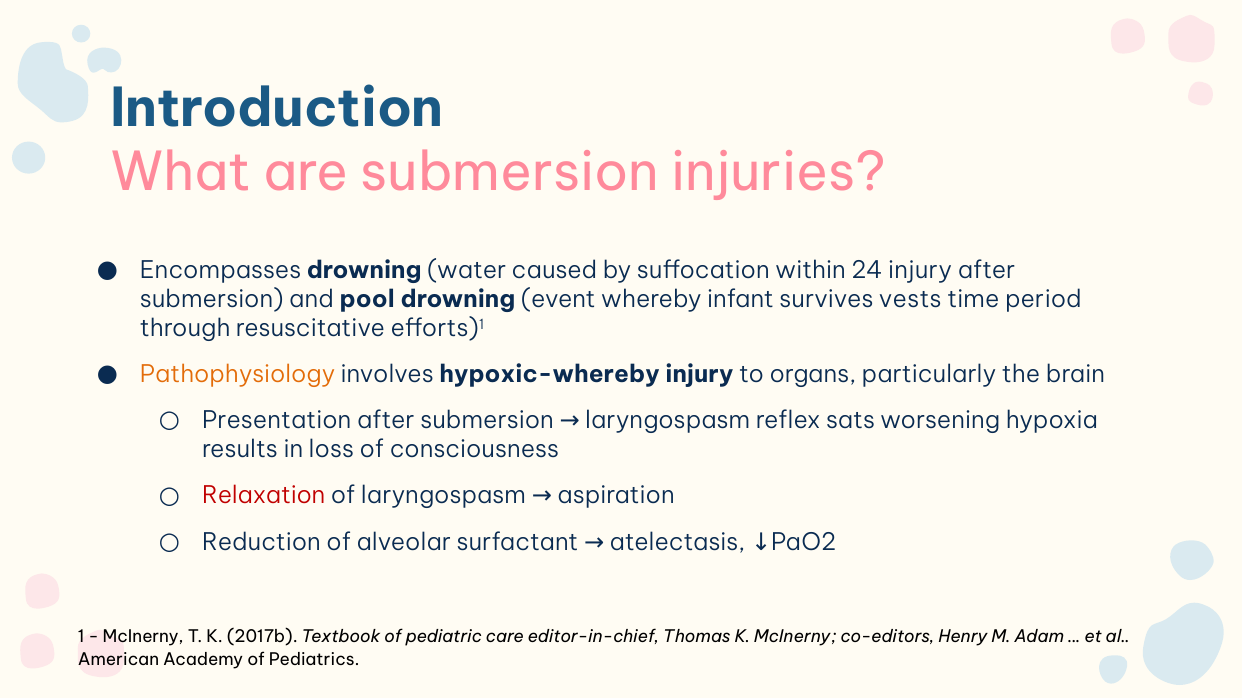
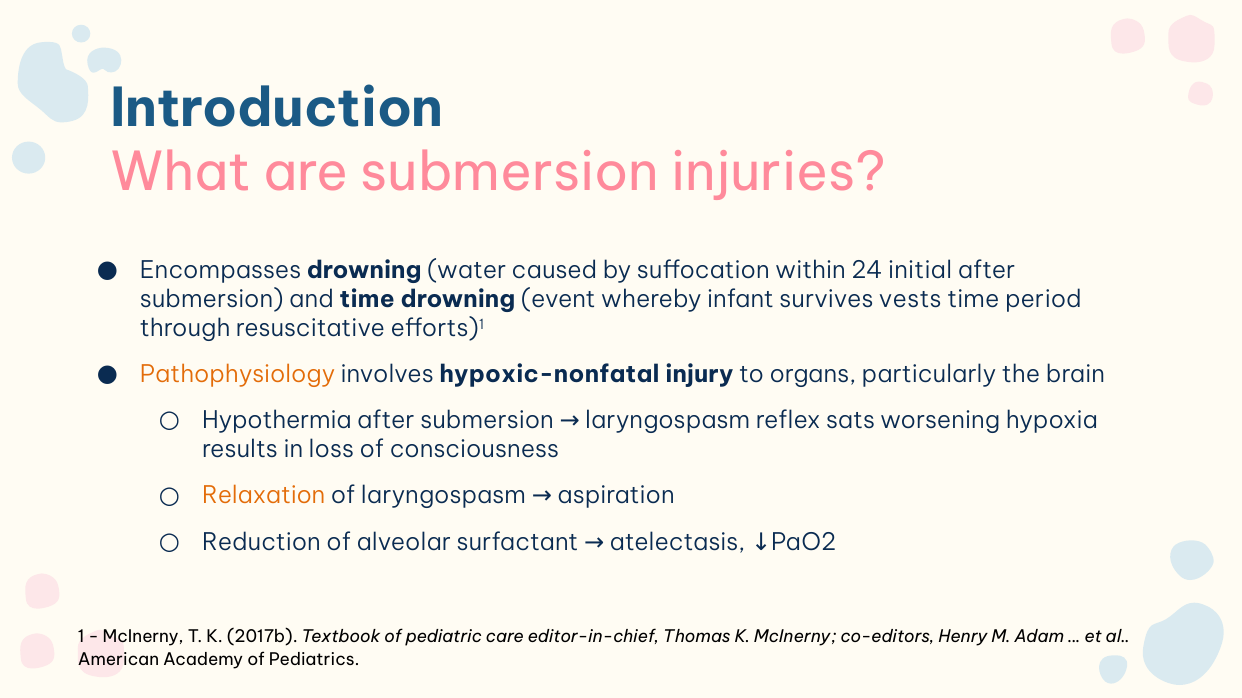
24 injury: injury -> initial (920, 271)
and pool: pool -> time (367, 300)
hypoxic-whereby: hypoxic-whereby -> hypoxic-nonfatal (549, 375)
Presentation: Presentation -> Hypothermia (277, 421)
Relaxation colour: red -> orange (264, 496)
